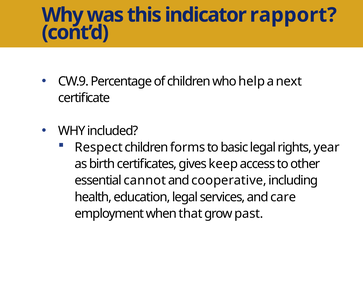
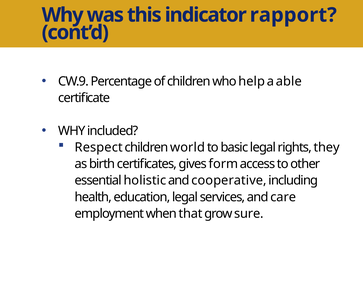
next: next -> able (289, 81)
forms: forms -> world (188, 147)
year: year -> they (327, 147)
keep: keep -> form (223, 164)
cannot: cannot -> holistic (145, 180)
past: past -> sure (249, 213)
